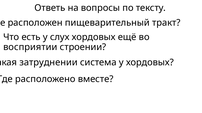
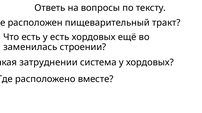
у слух: слух -> есть (60, 37)
восприятии: восприятии -> заменилась (30, 47)
